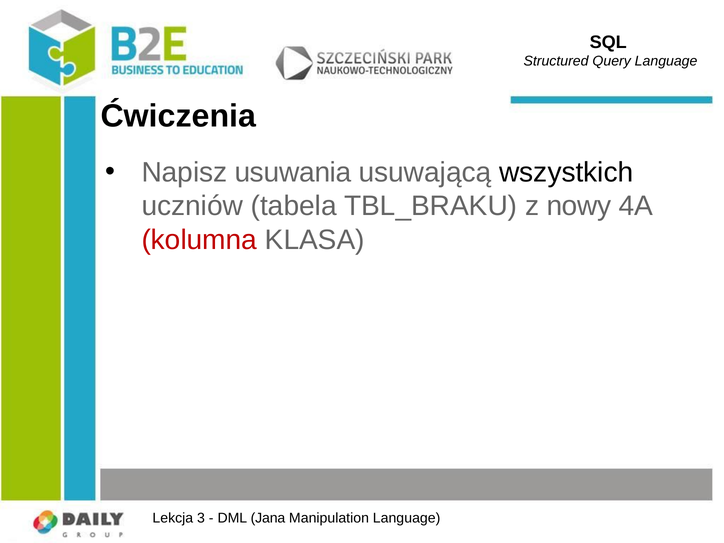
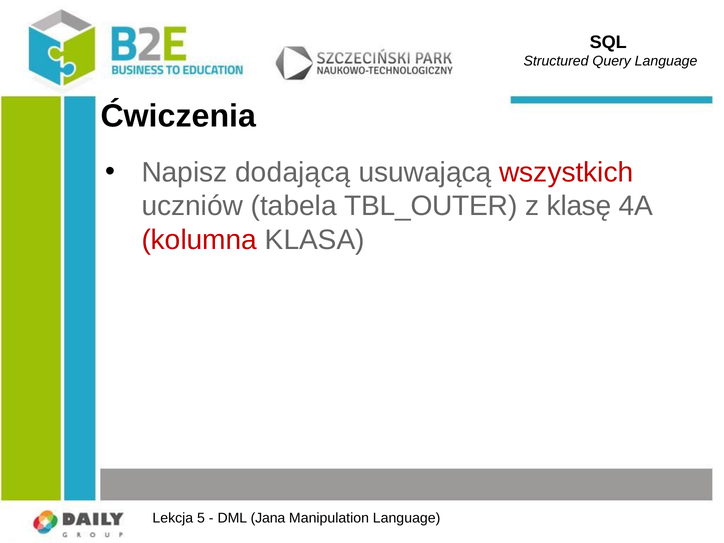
usuwania: usuwania -> dodającą (293, 172)
wszystkich colour: black -> red (566, 172)
TBL_BRAKU: TBL_BRAKU -> TBL_OUTER (431, 206)
nowy: nowy -> klasę (579, 206)
3: 3 -> 5 (201, 518)
